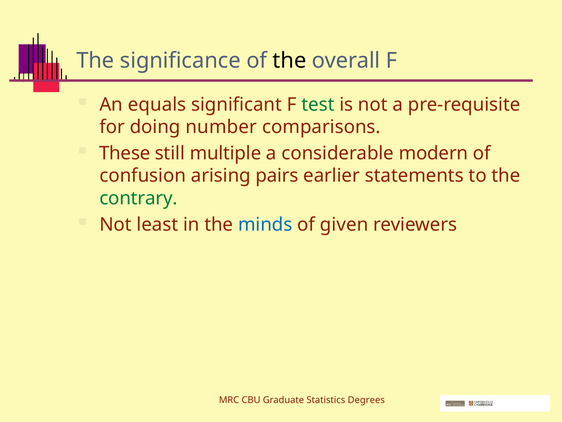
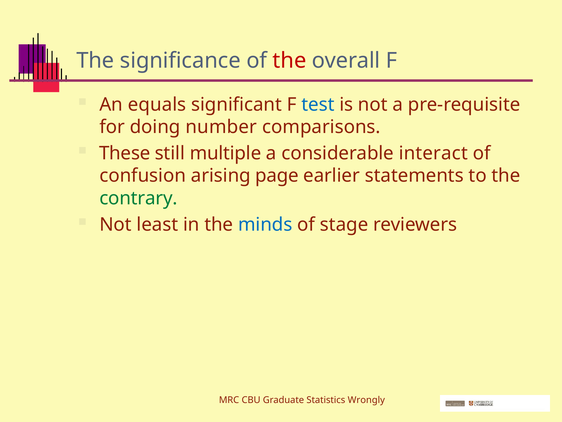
the colour: black -> red (289, 61)
test colour: green -> blue (318, 104)
modern: modern -> interact (433, 153)
pairs: pairs -> page (277, 176)
given: given -> stage (344, 224)
Degrees: Degrees -> Wrongly (366, 400)
